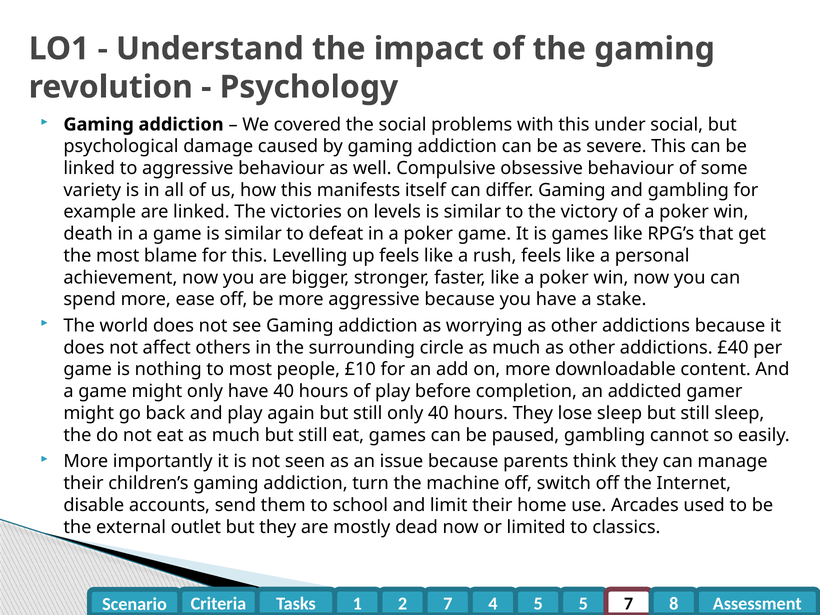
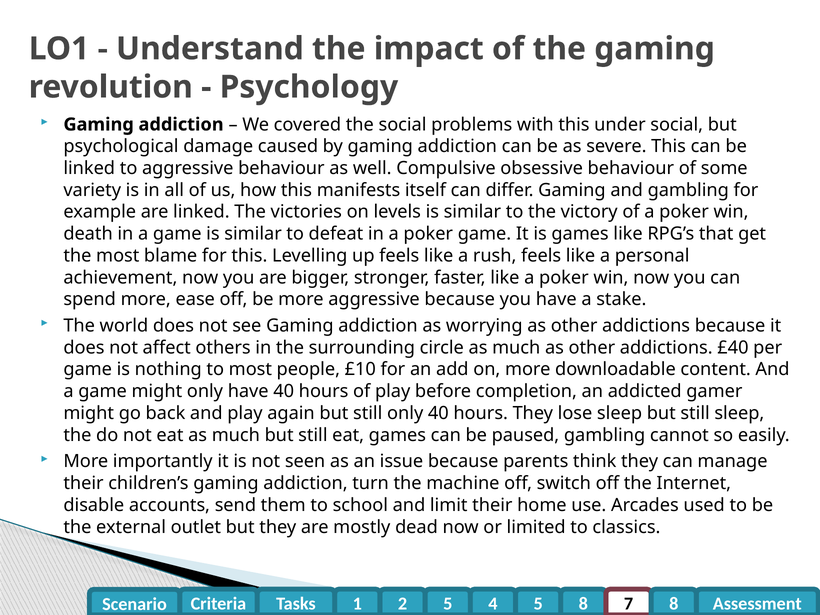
2 7: 7 -> 5 (448, 604)
5 5: 5 -> 8 (583, 604)
